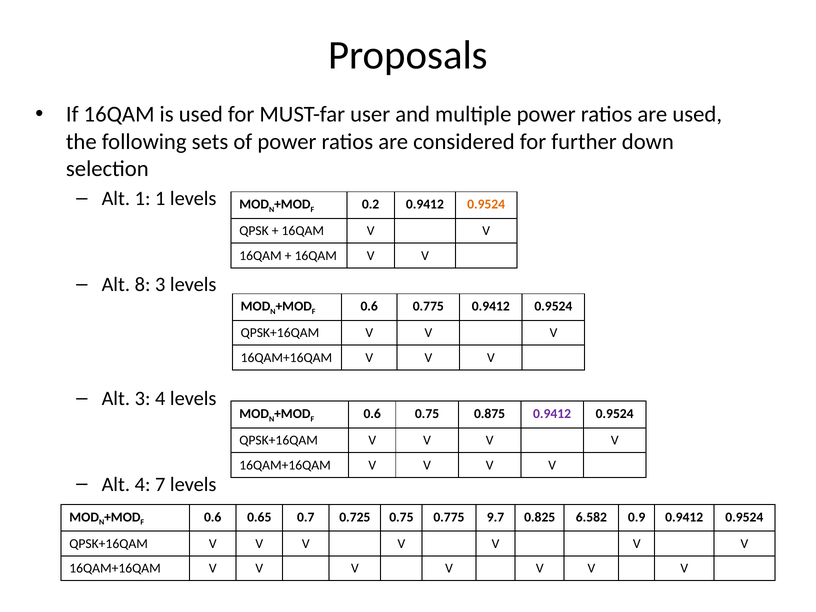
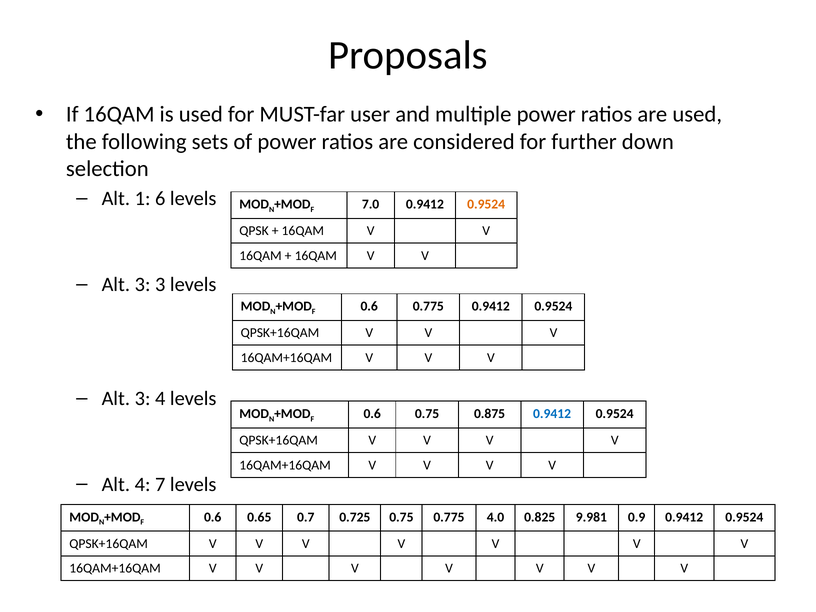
1 1: 1 -> 6 (160, 199)
0.2: 0.2 -> 7.0 (371, 204)
8: 8 -> 3 (143, 284)
0.9412 colour: purple -> blue (552, 414)
9.7: 9.7 -> 4.0 (495, 517)
6.582: 6.582 -> 9.981 (591, 517)
